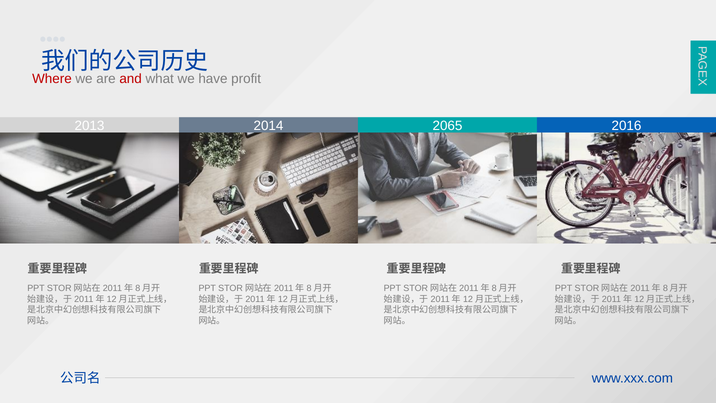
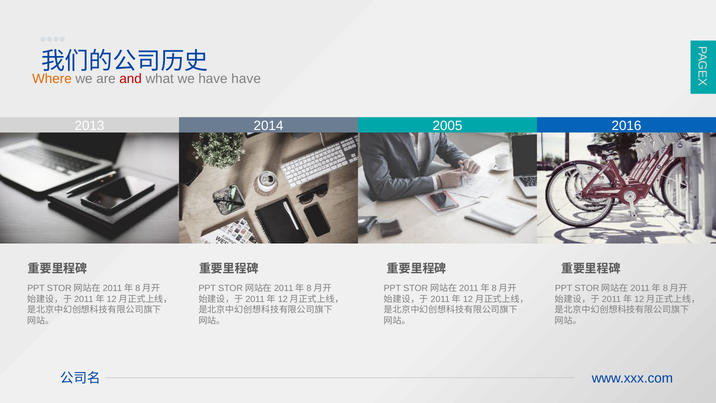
Where colour: red -> orange (52, 79)
have profit: profit -> have (246, 79)
2065: 2065 -> 2005 (447, 126)
